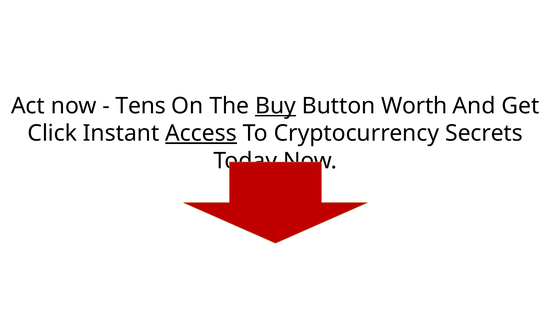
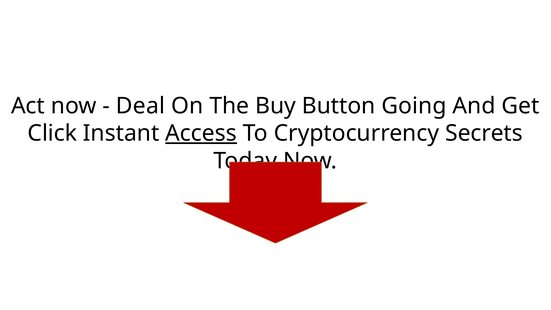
Tens: Tens -> Deal (140, 106)
Buy underline: present -> none (276, 106)
Worth: Worth -> Going (414, 106)
